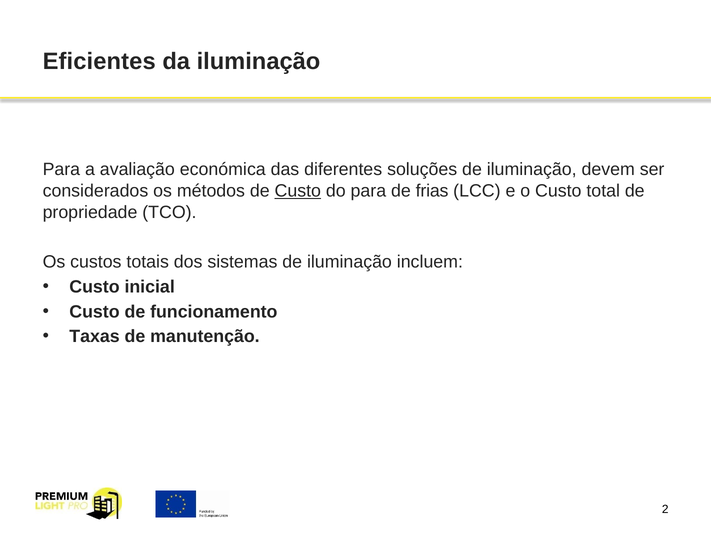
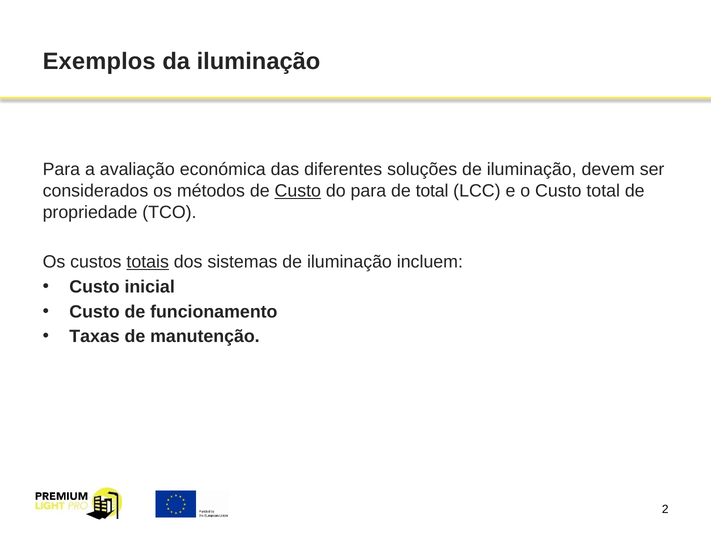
Eficientes: Eficientes -> Exemplos (99, 61)
de frias: frias -> total (432, 191)
totais underline: none -> present (148, 262)
